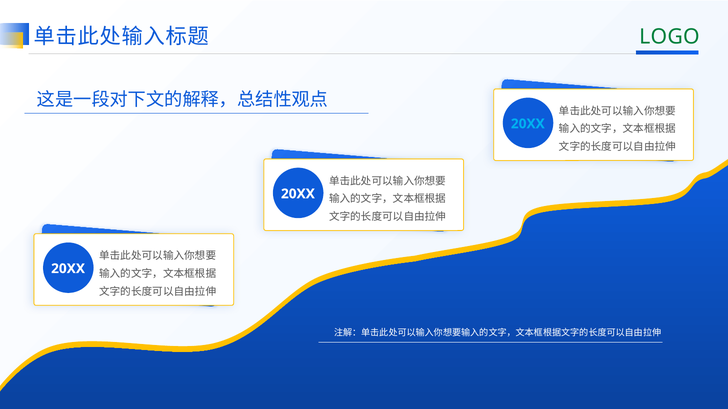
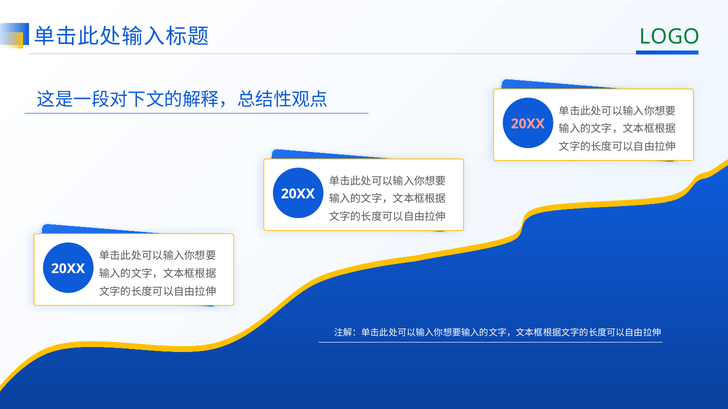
20XX colour: light blue -> pink (528, 124)
